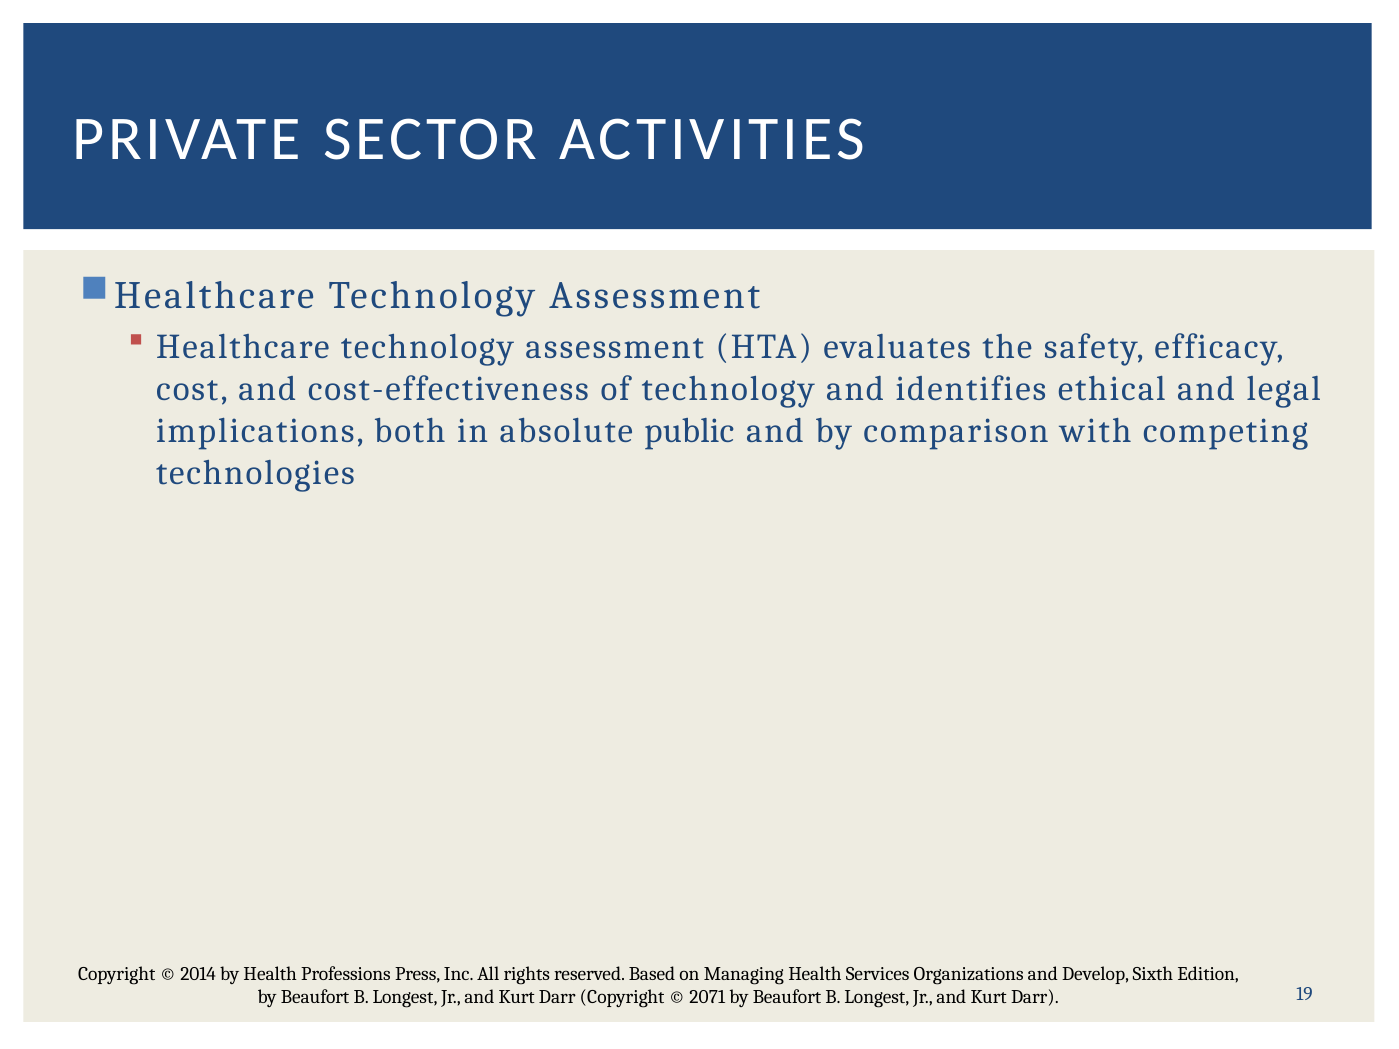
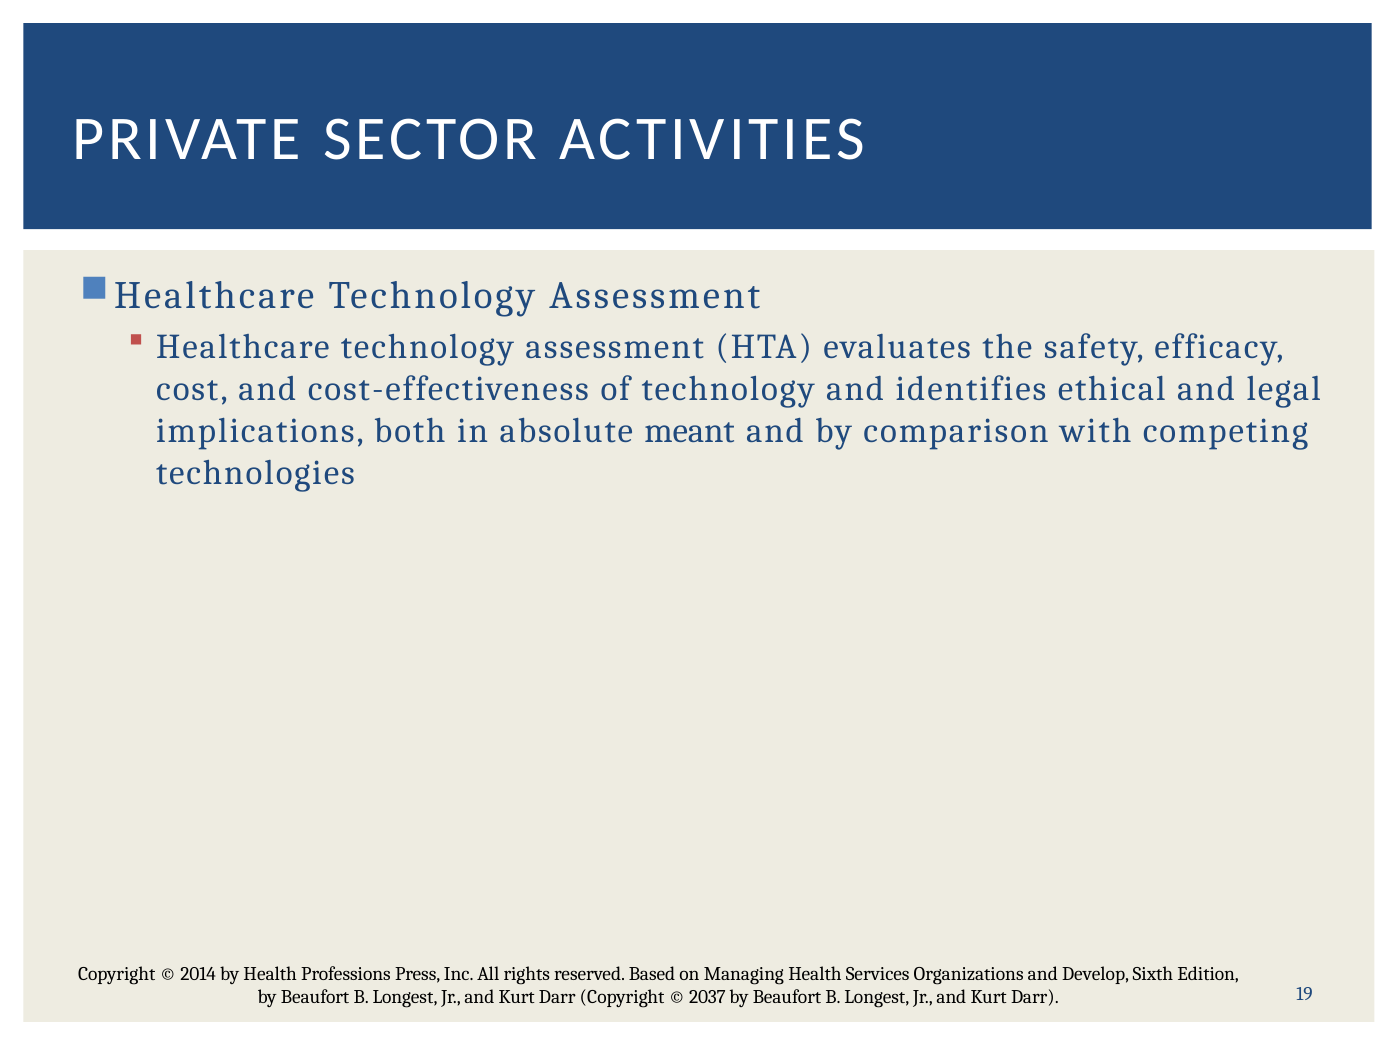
public: public -> meant (690, 431)
2071: 2071 -> 2037 (707, 997)
